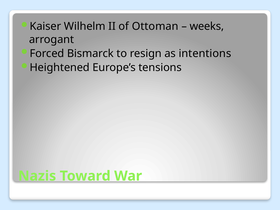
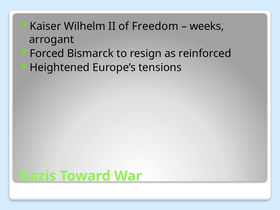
Ottoman: Ottoman -> Freedom (155, 26)
intentions: intentions -> reinforced (205, 53)
